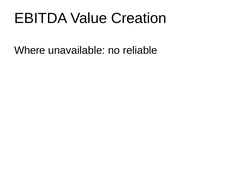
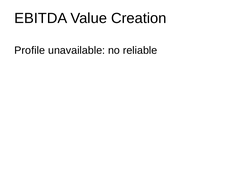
Where: Where -> Profile (30, 50)
